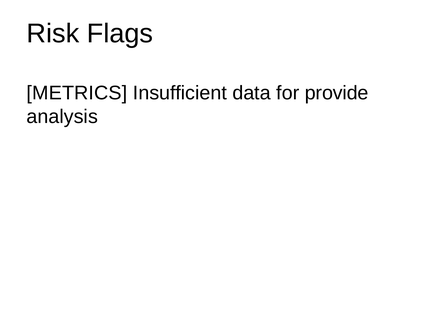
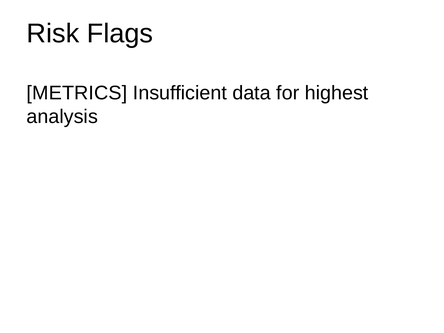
provide: provide -> highest (337, 93)
